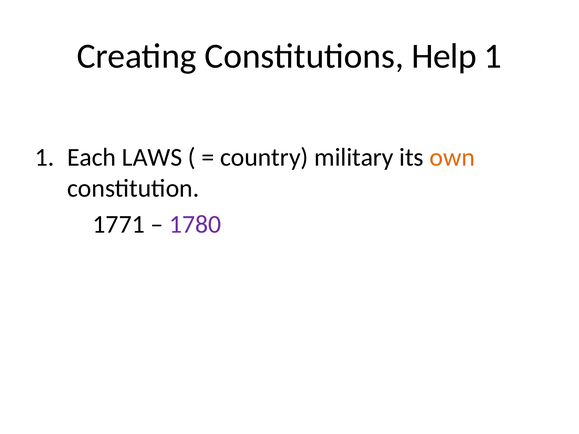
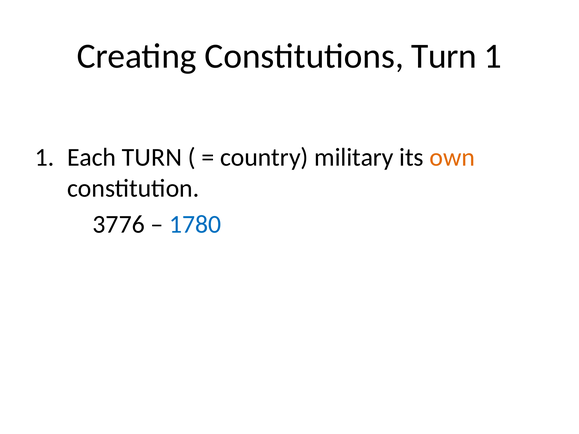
Constitutions Help: Help -> Turn (444, 56)
Each LAWS: LAWS -> TURN (152, 158)
1771: 1771 -> 3776 (119, 224)
1780 colour: purple -> blue (195, 224)
